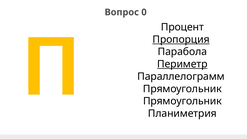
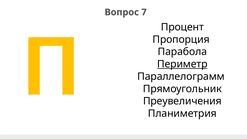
0: 0 -> 7 (144, 12)
Пропорция underline: present -> none (181, 39)
Прямоугольник: Прямоугольник -> Преувеличения (182, 101)
